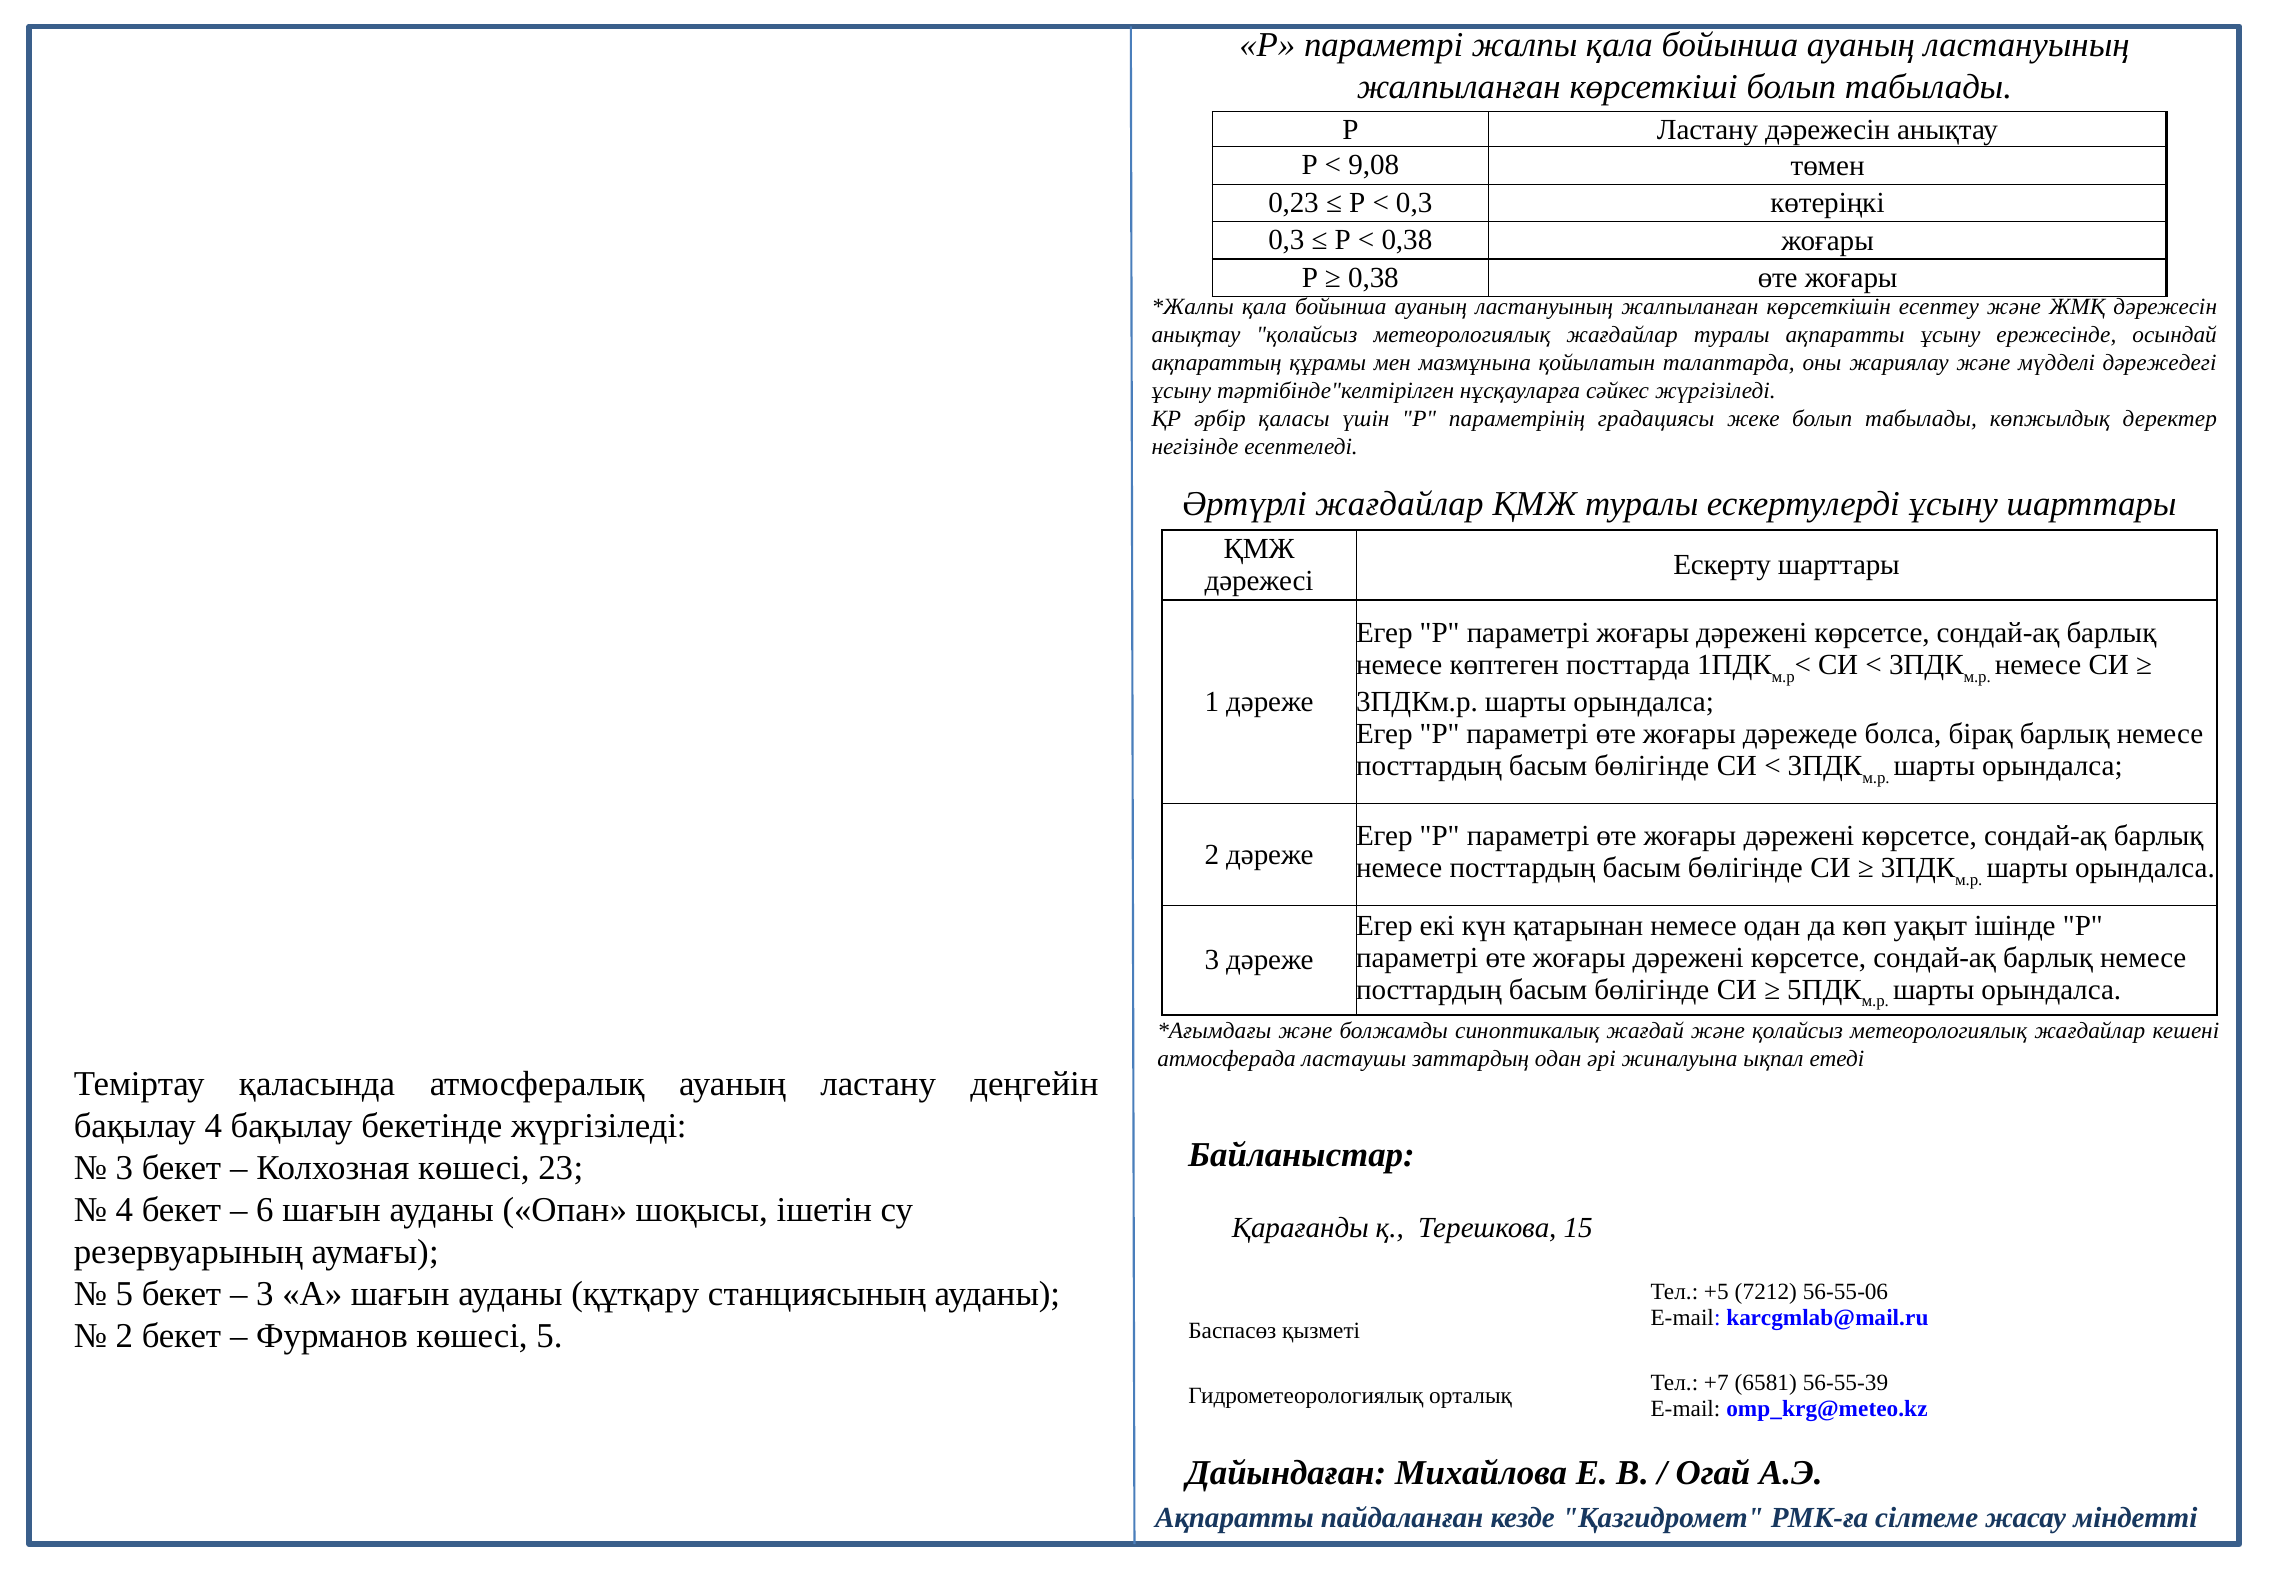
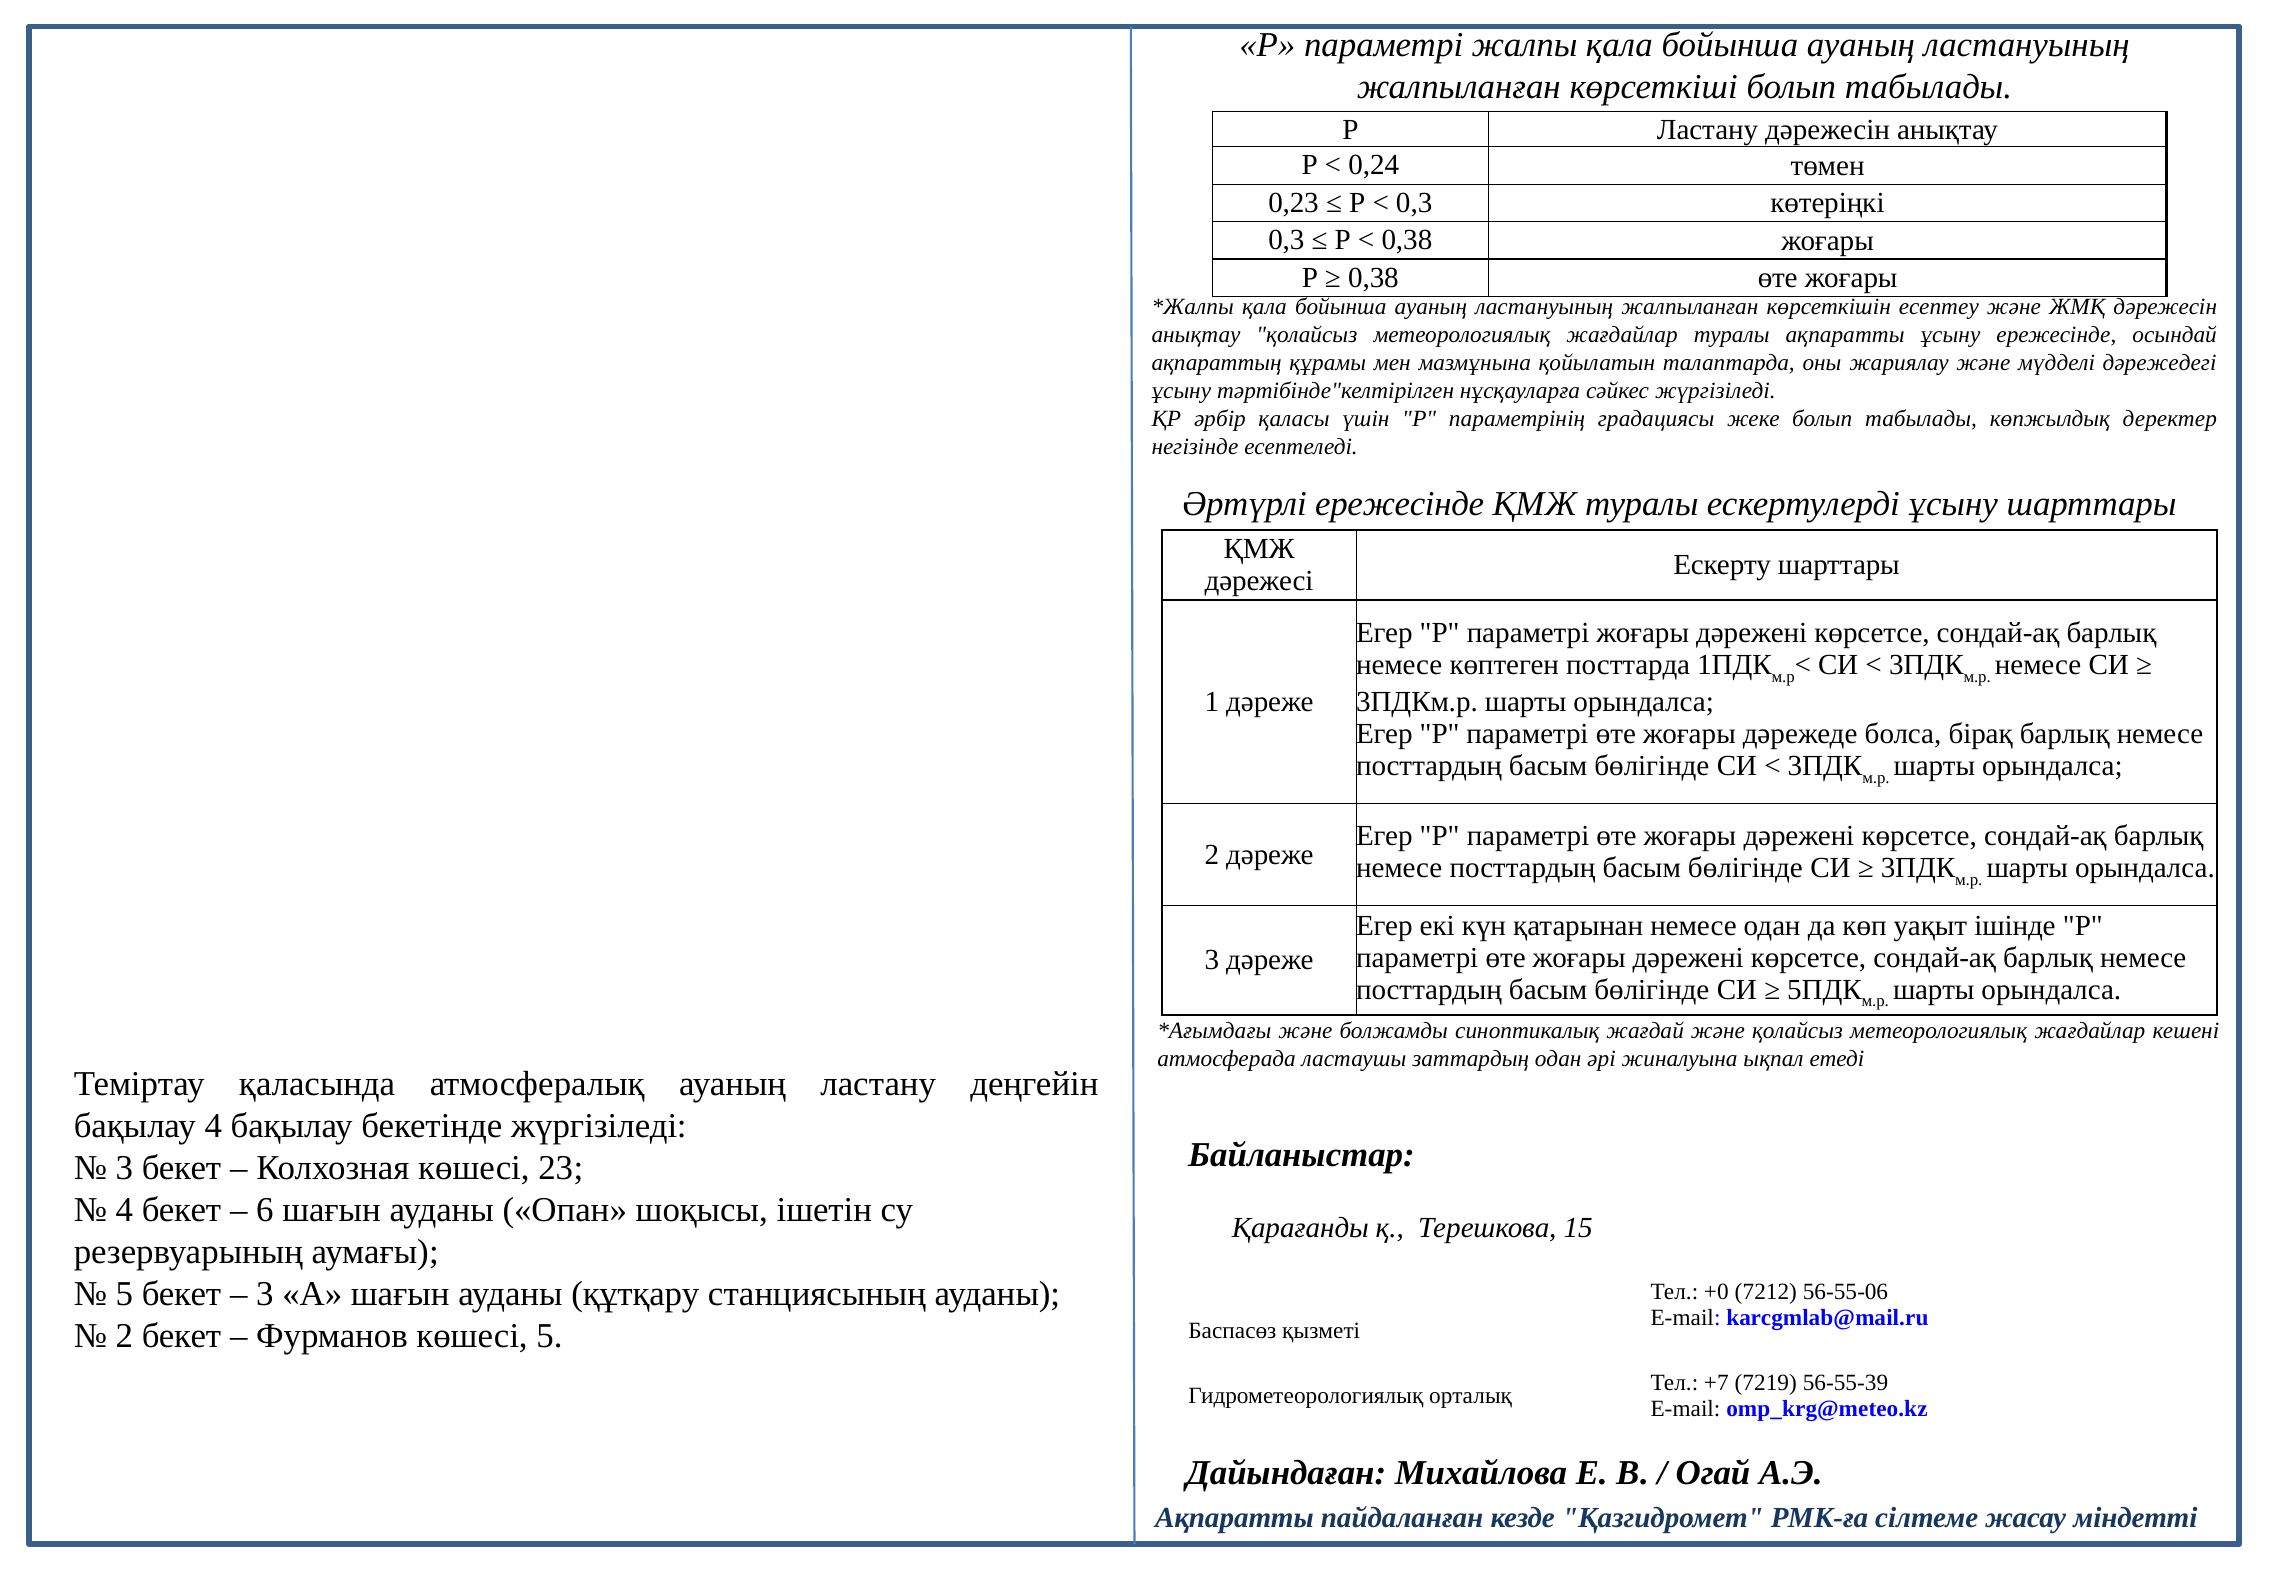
9,08: 9,08 -> 0,24 (1374, 165)
Әртүрлі жағдайлар: жағдайлар -> ережесінде (1400, 504)
+5: +5 -> +0 (1716, 1292)
6581: 6581 -> 7219 (1766, 1383)
